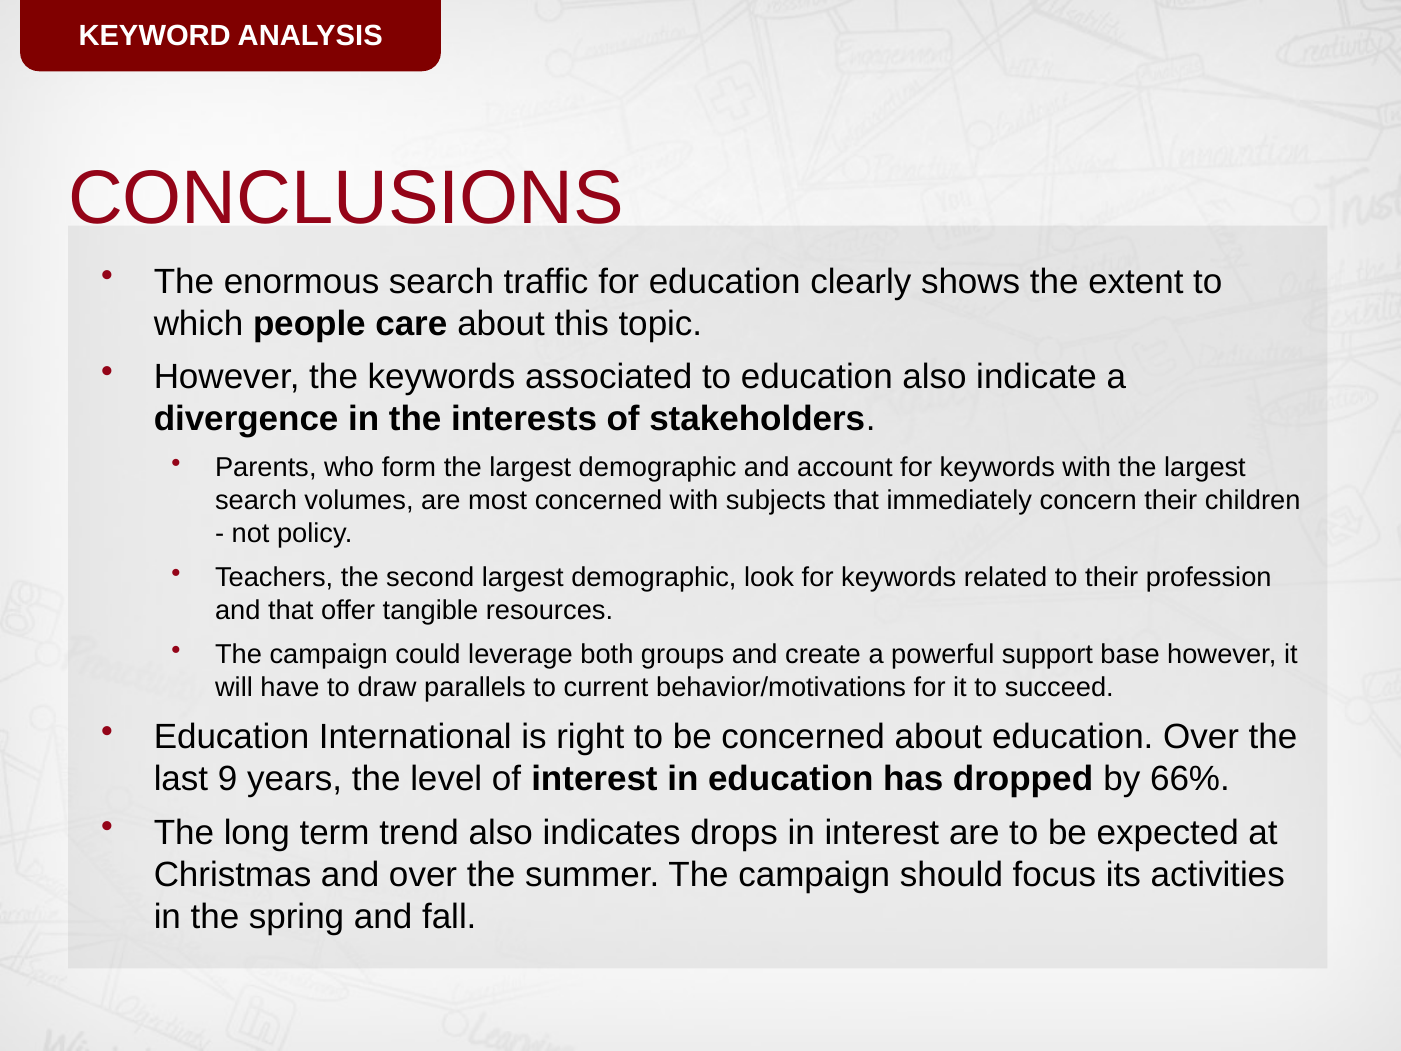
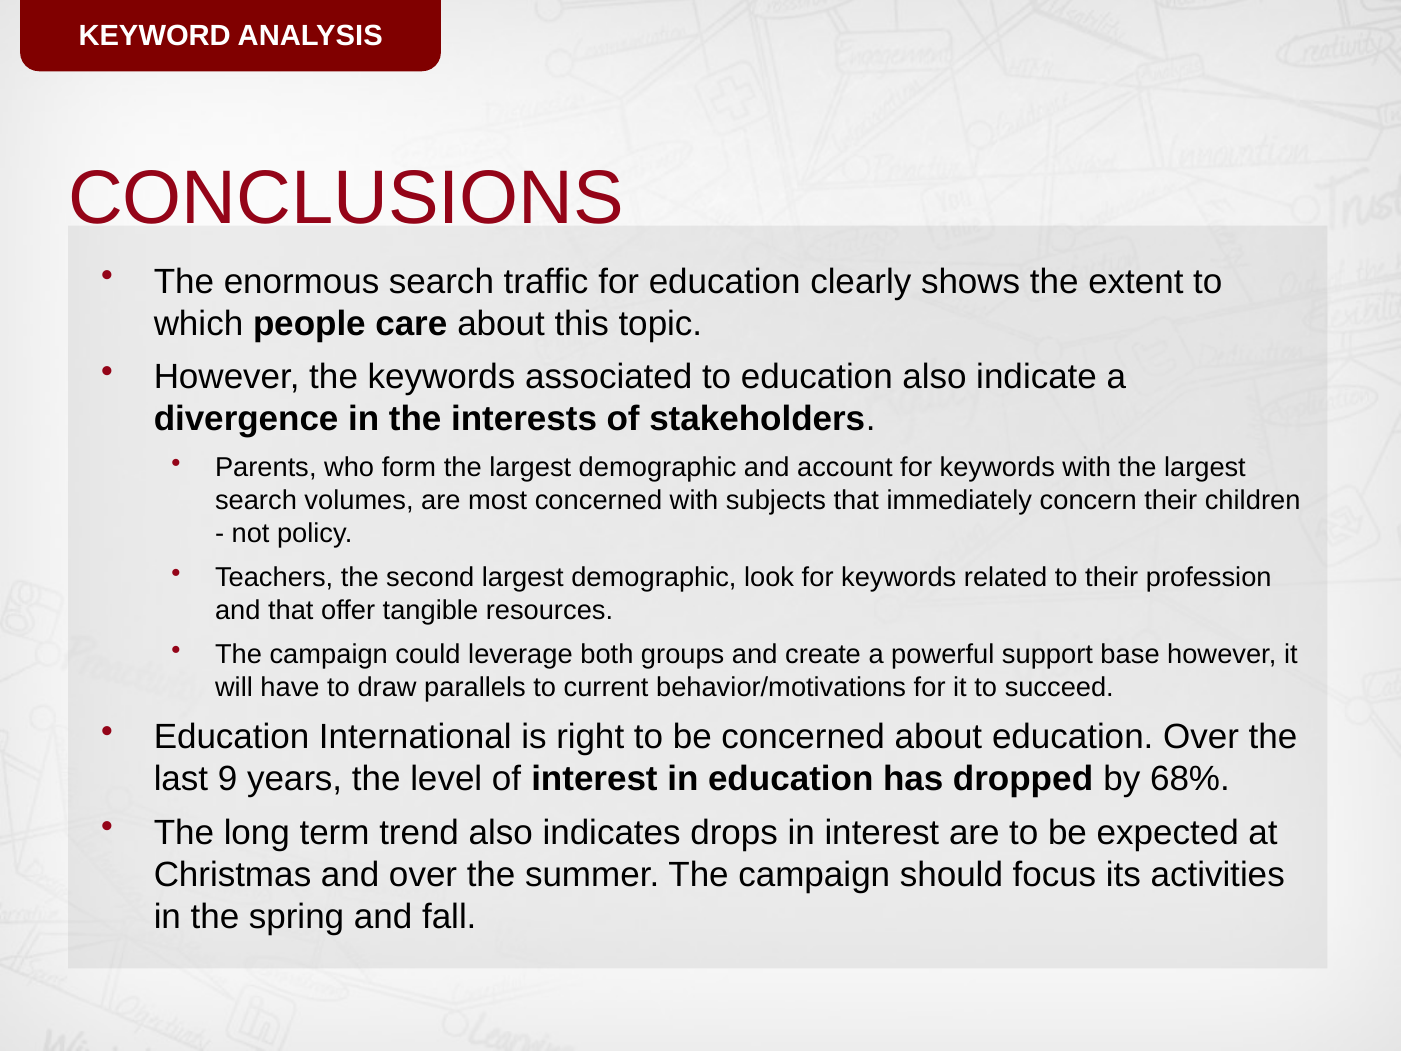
66%: 66% -> 68% (1190, 779)
